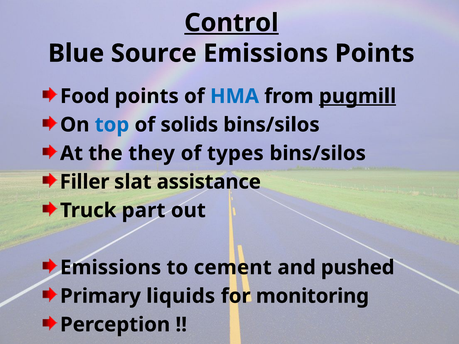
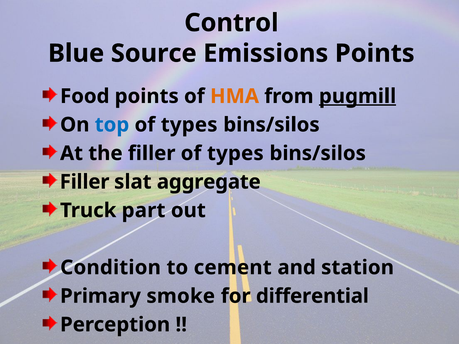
Control underline: present -> none (231, 23)
HMA colour: blue -> orange (235, 96)
solids: solids -> types (189, 125)
the they: they -> filler (152, 153)
assistance: assistance -> aggregate (209, 182)
Emissions: Emissions -> Condition (111, 268)
pushed: pushed -> station (358, 268)
liquids: liquids -> smoke (181, 296)
monitoring: monitoring -> differential (312, 296)
